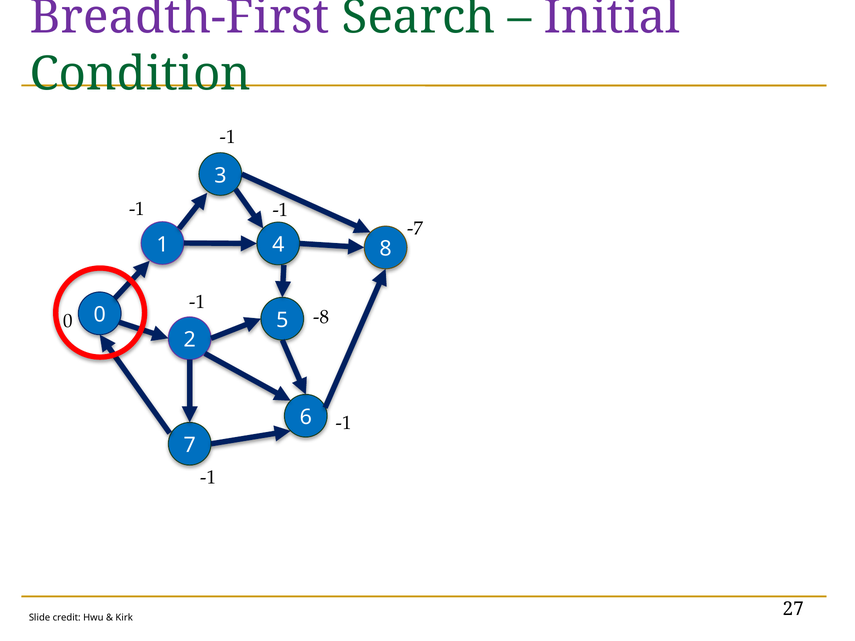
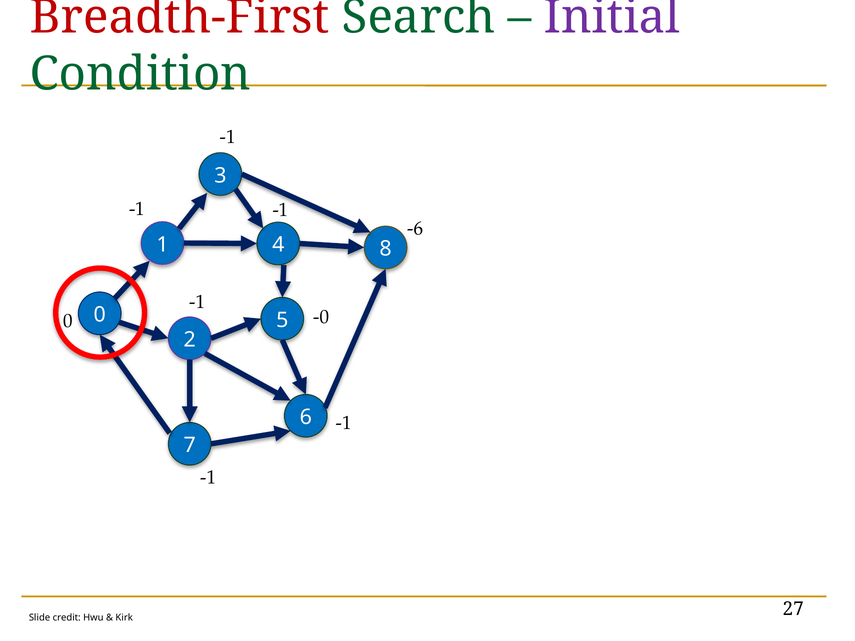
Breadth-First colour: purple -> red (180, 17)
-7: -7 -> -6 (415, 228)
-8: -8 -> -0 (321, 317)
